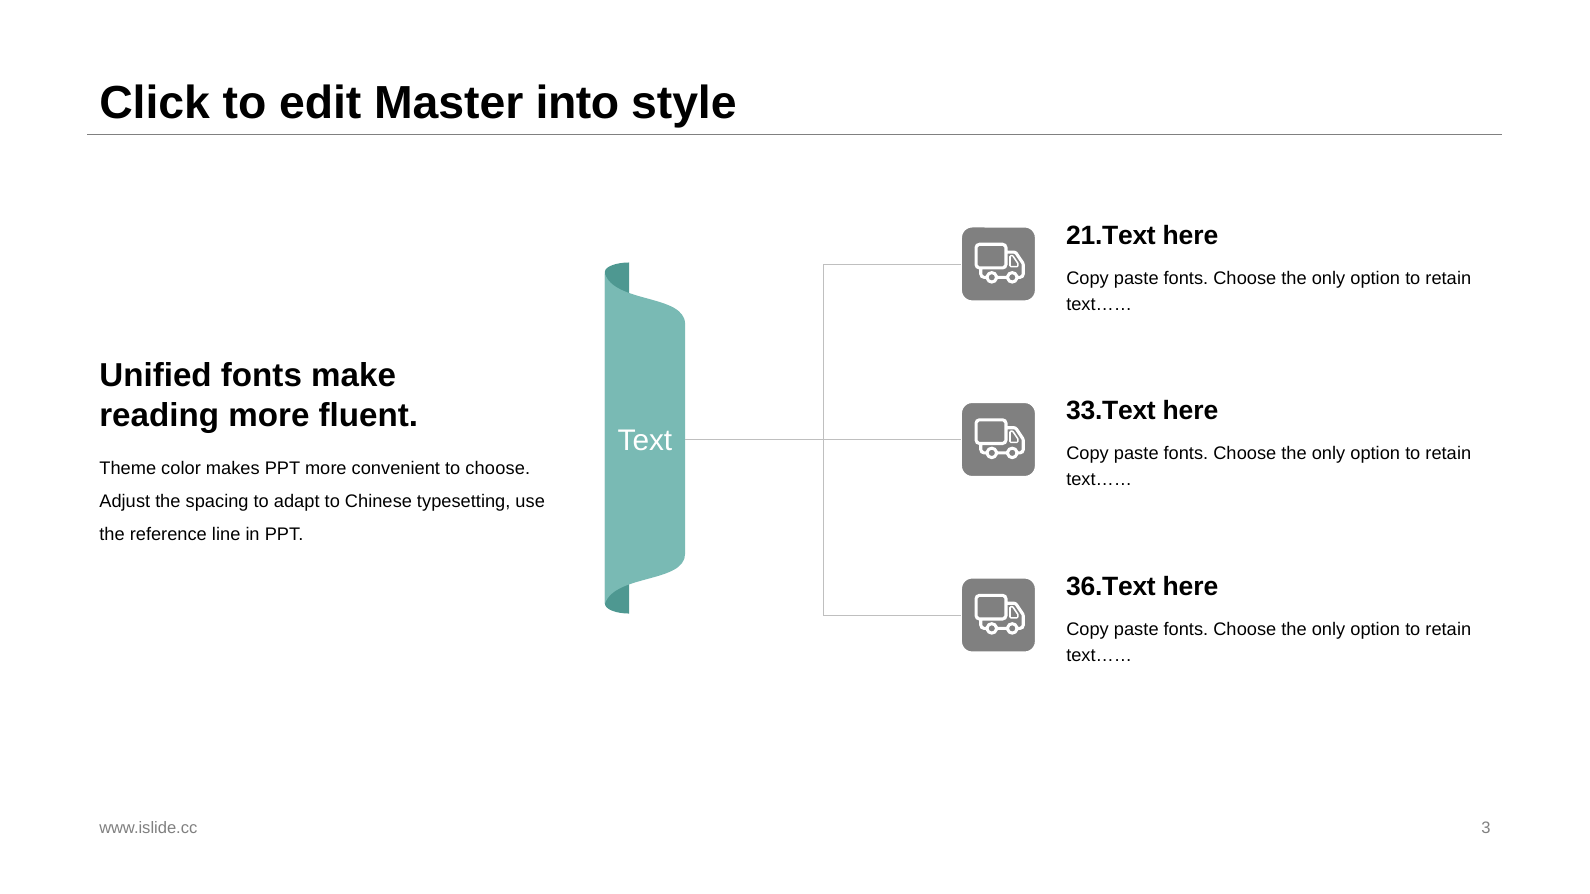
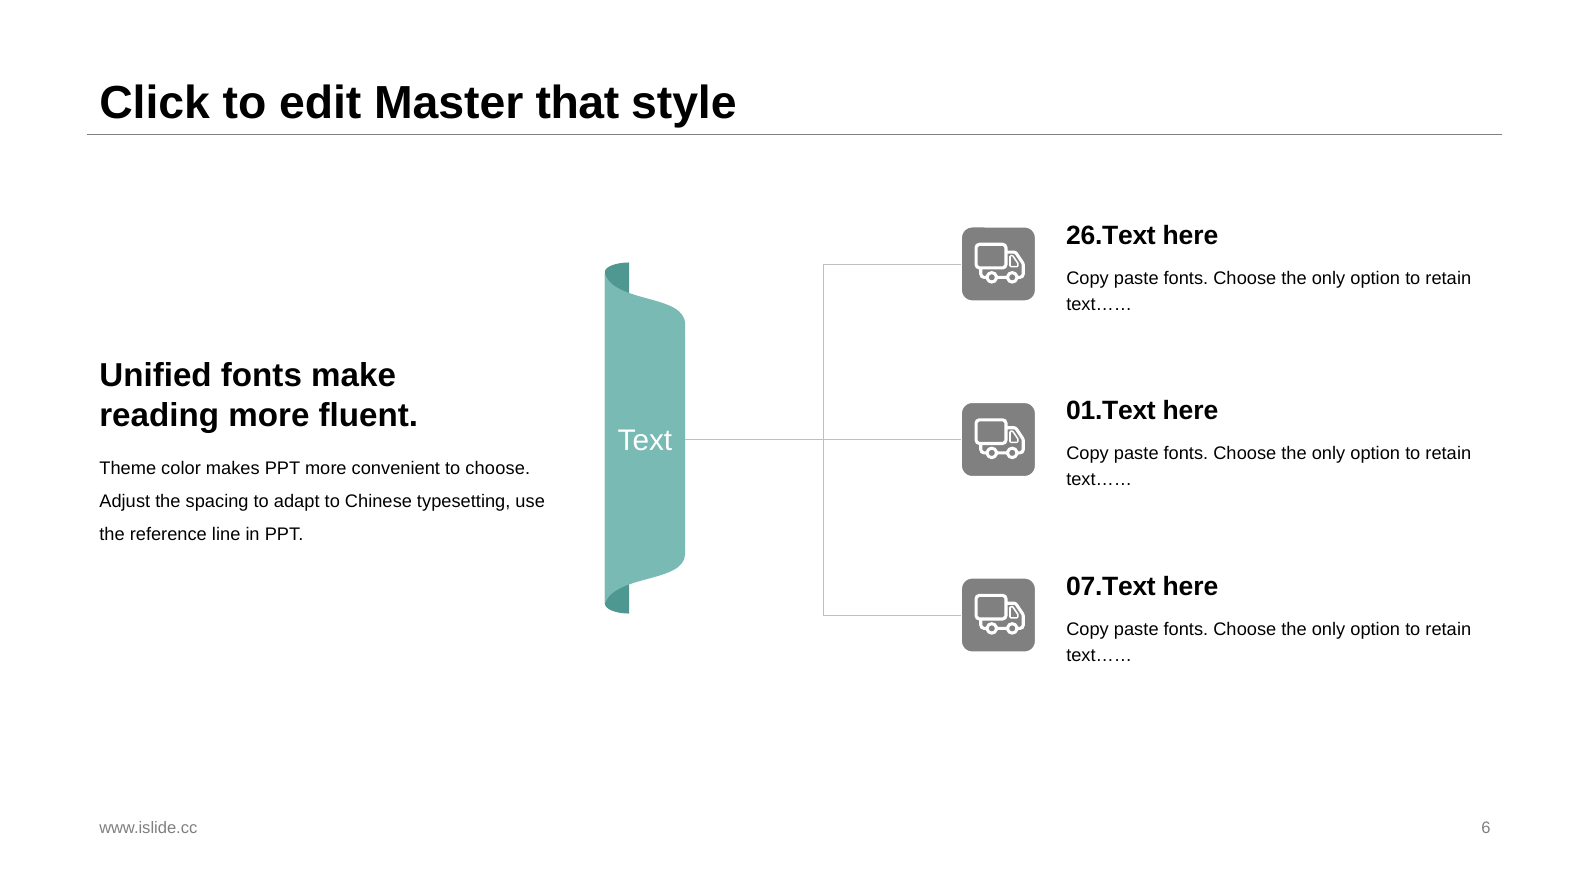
into: into -> that (577, 103)
21.Text: 21.Text -> 26.Text (1111, 236)
33.Text: 33.Text -> 01.Text (1111, 411)
36.Text: 36.Text -> 07.Text (1111, 587)
3: 3 -> 6 (1486, 828)
